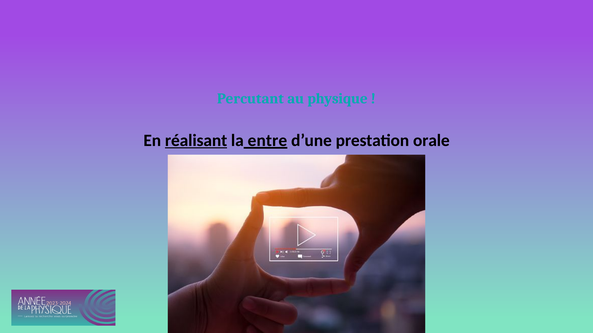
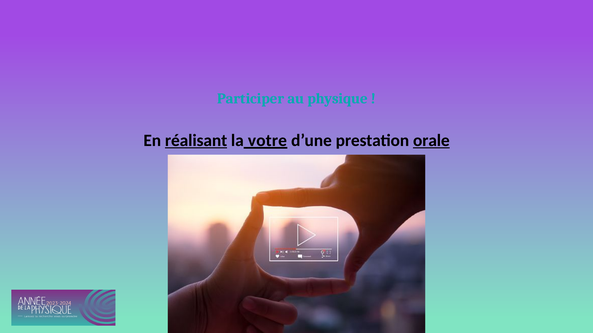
Percutant: Percutant -> Participer (251, 99)
entre: entre -> votre (267, 141)
orale underline: none -> present (431, 141)
